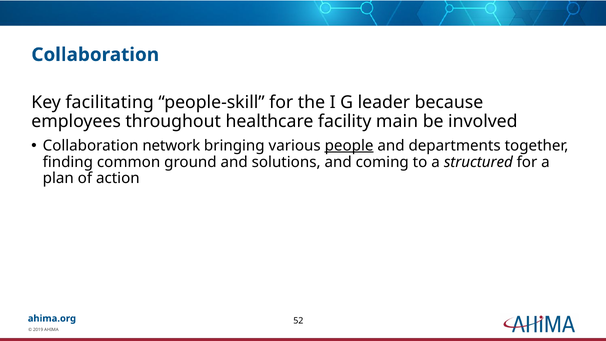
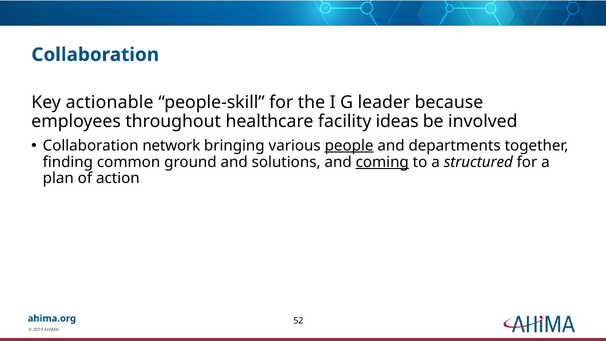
facilitating: facilitating -> actionable (110, 102)
main: main -> ideas (397, 122)
coming underline: none -> present (382, 162)
